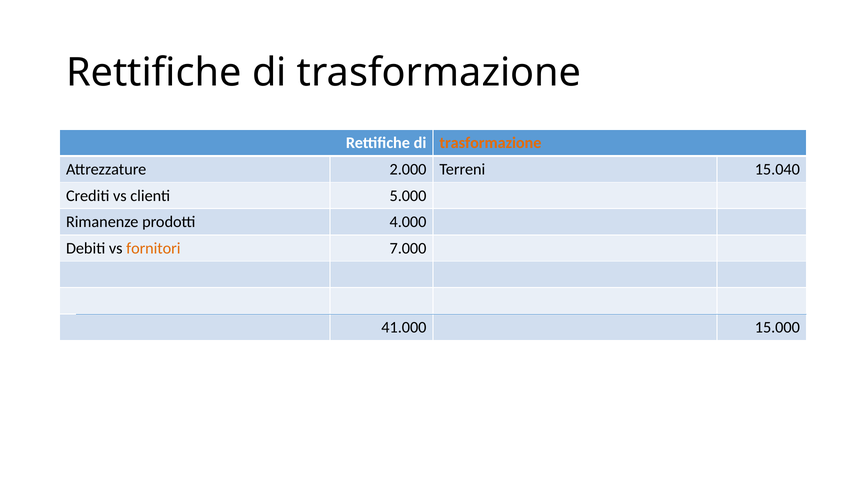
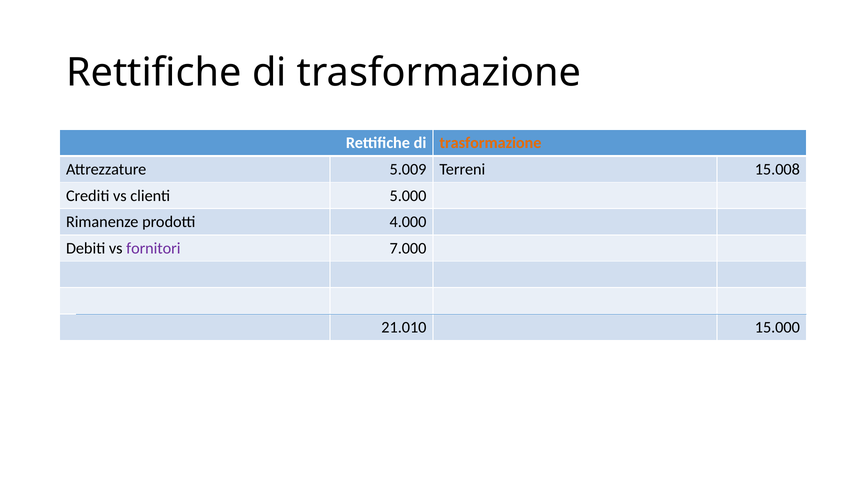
2.000: 2.000 -> 5.009 (408, 169)
15.040: 15.040 -> 15.008 (777, 169)
fornitori colour: orange -> purple (153, 248)
41.000: 41.000 -> 21.010 (404, 327)
